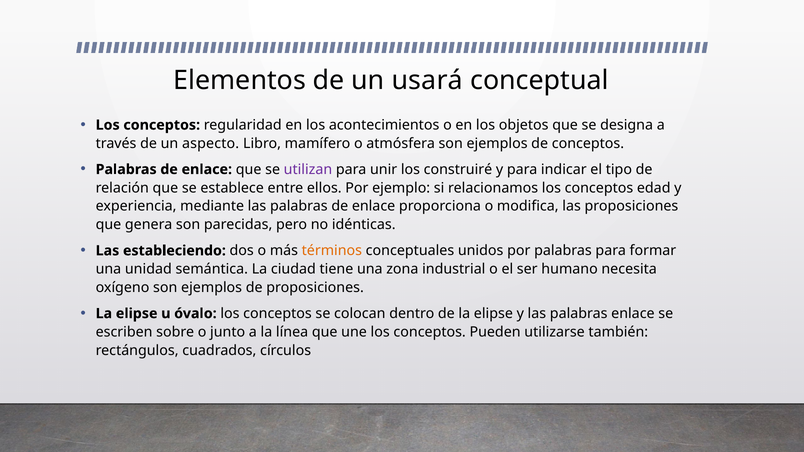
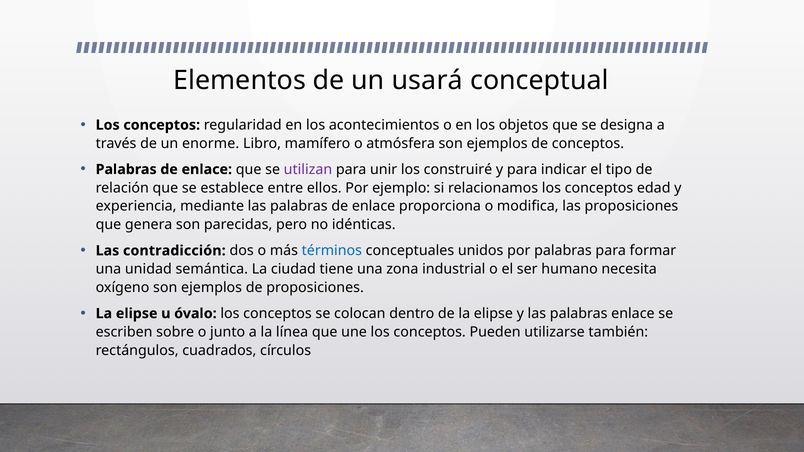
aspecto: aspecto -> enorme (211, 144)
estableciendo: estableciendo -> contradicción (174, 251)
términos colour: orange -> blue (332, 251)
